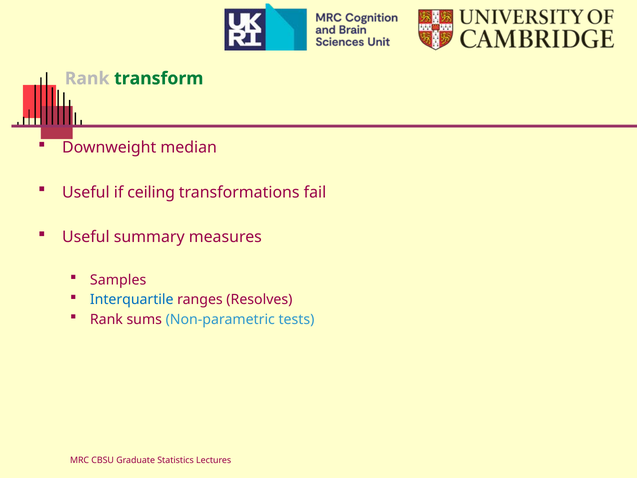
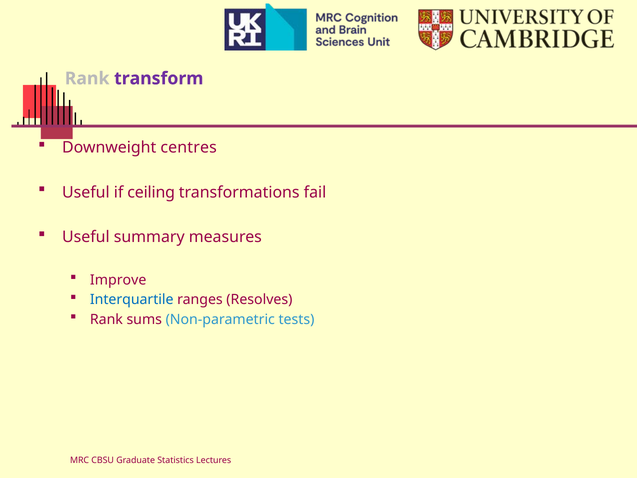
transform colour: green -> purple (159, 78)
median: median -> centres (189, 148)
Samples: Samples -> Improve (118, 280)
